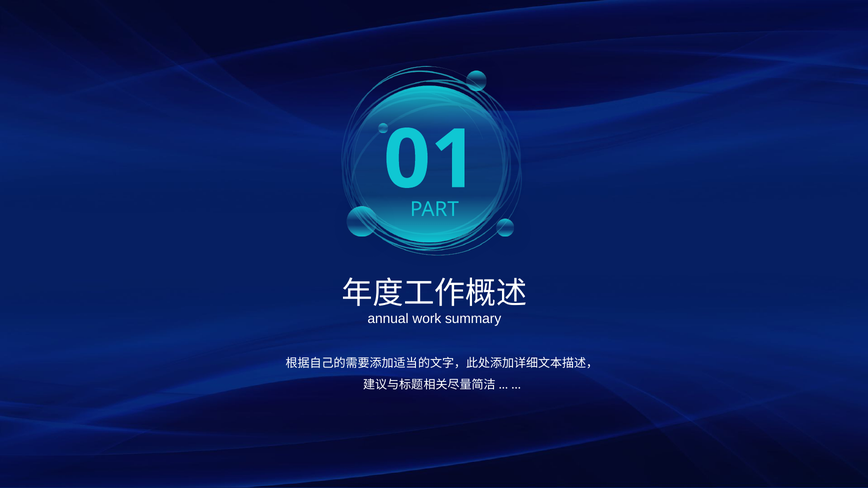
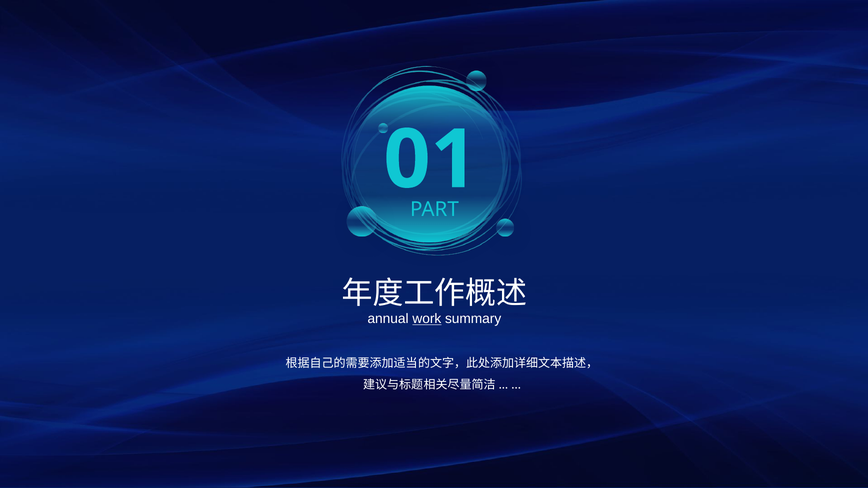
work underline: none -> present (427, 319)
